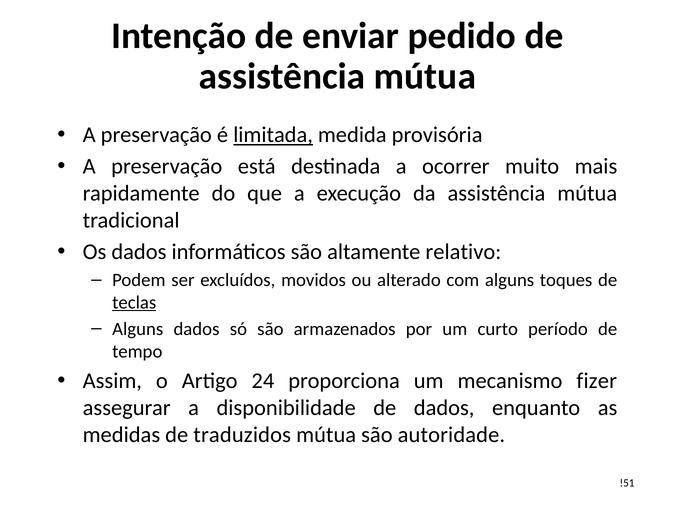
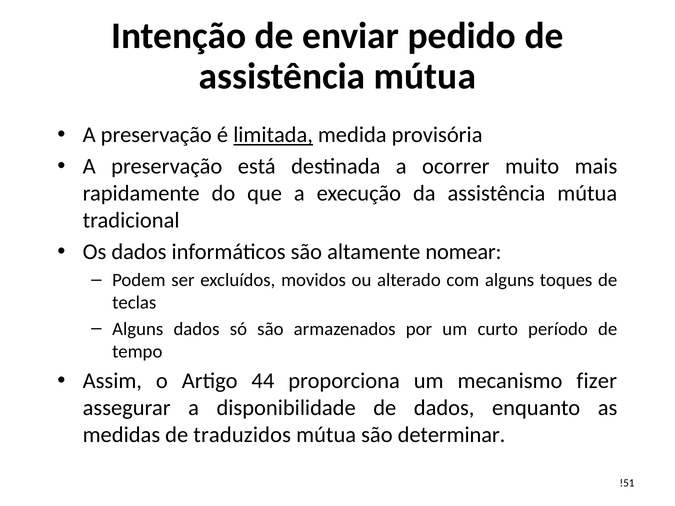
relativo: relativo -> nomear (464, 252)
teclas underline: present -> none (134, 303)
24: 24 -> 44 (263, 381)
autoridade: autoridade -> determinar (452, 435)
